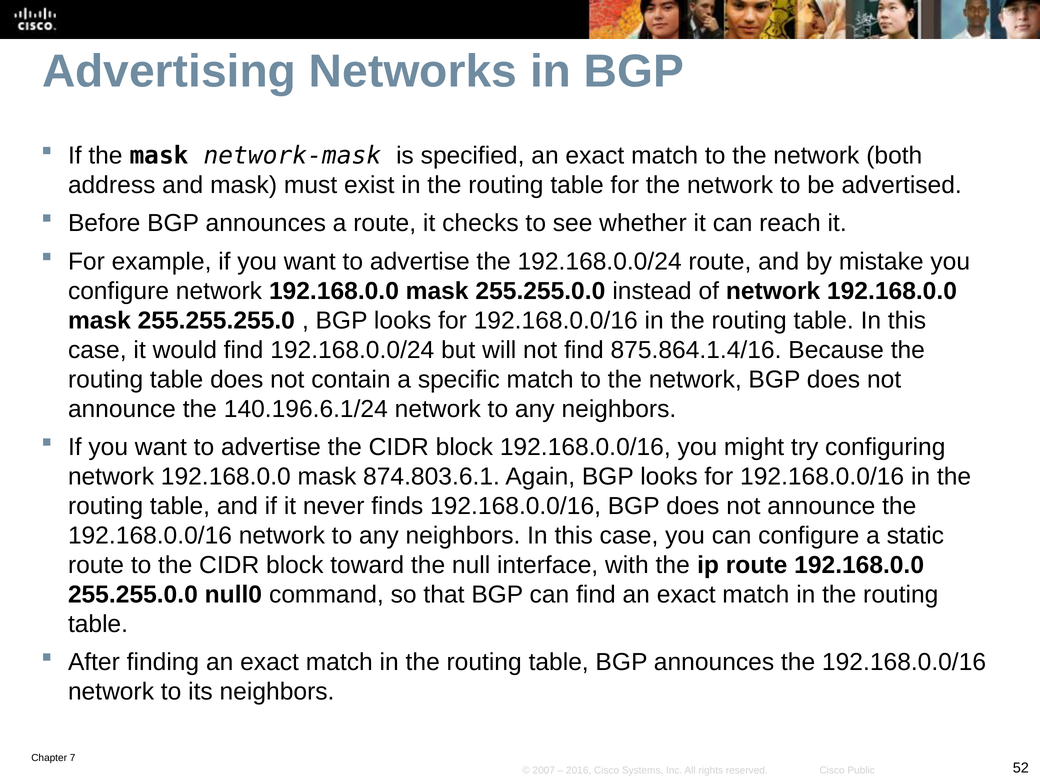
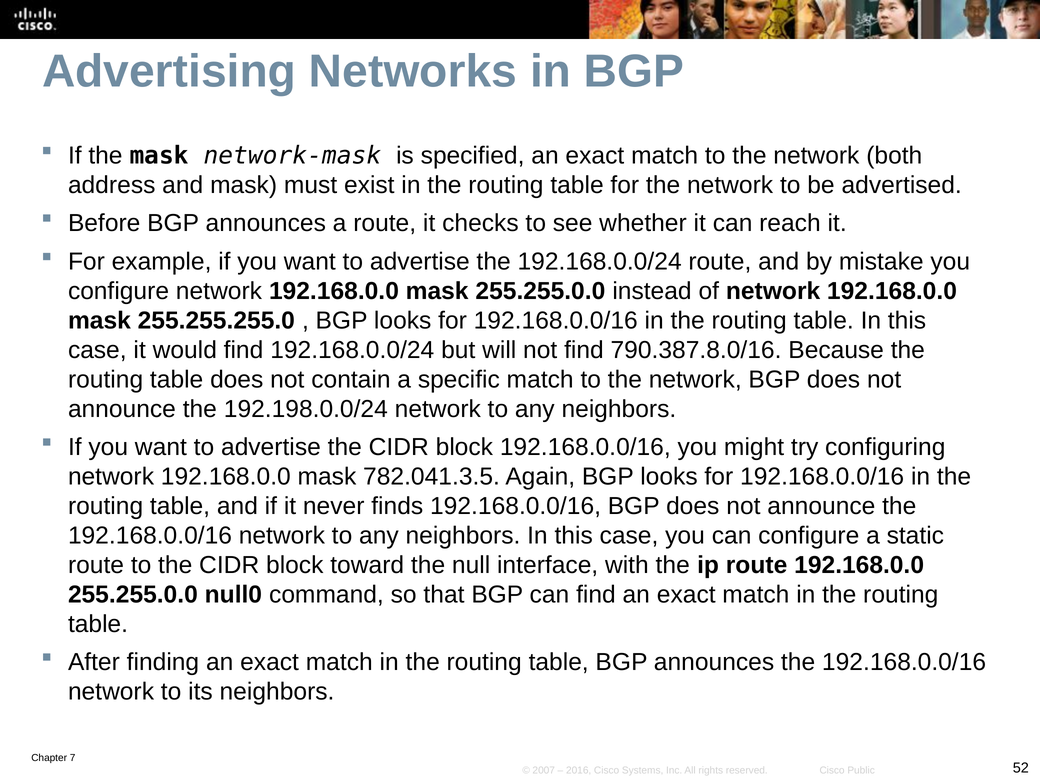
875.864.1.4/16: 875.864.1.4/16 -> 790.387.8.0/16 (696, 350)
140.196.6.1/24: 140.196.6.1/24 -> 192.198.0.0/24 (306, 409)
874.803.6.1: 874.803.6.1 -> 782.041.3.5 (431, 477)
